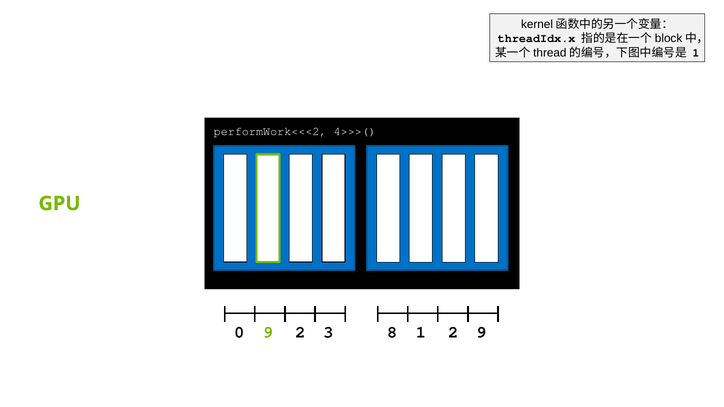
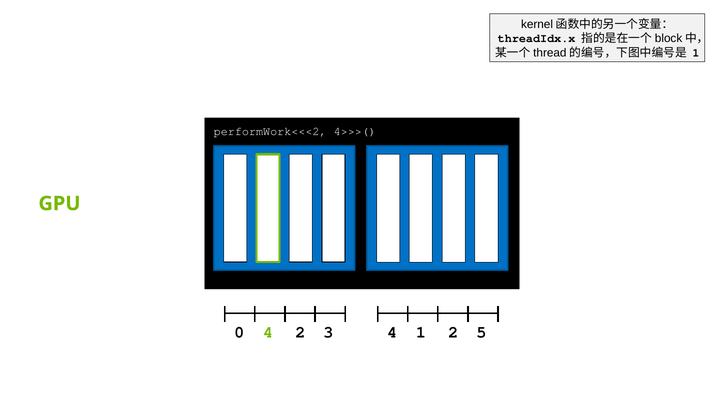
0 9: 9 -> 4 (268, 332)
3 8: 8 -> 4 (392, 332)
2 9: 9 -> 5 (481, 332)
